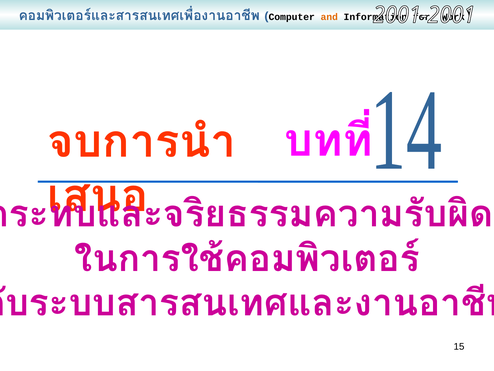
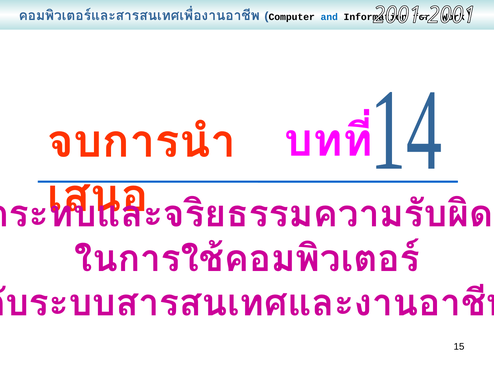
and colour: orange -> blue (329, 17)
